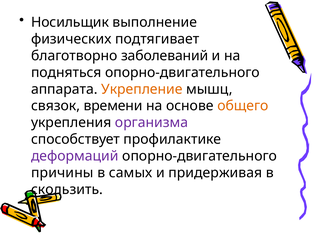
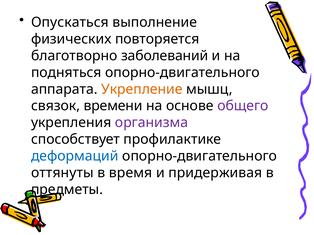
Носильщик: Носильщик -> Опускаться (70, 22)
подтягивает: подтягивает -> повторяется (157, 39)
общего colour: orange -> purple (243, 106)
деформаций colour: purple -> blue (75, 156)
причины: причины -> оттянуты (62, 173)
самых: самых -> время (131, 173)
скользить: скользить -> предметы (67, 190)
